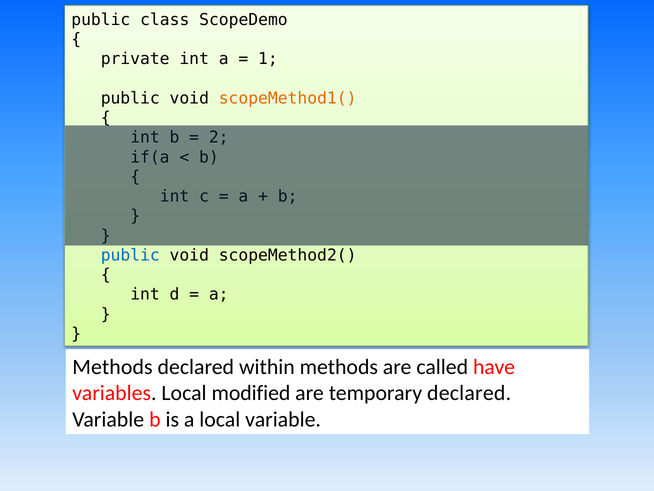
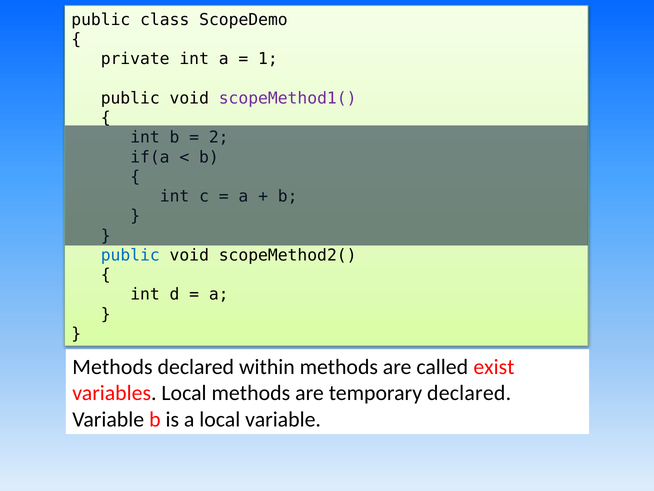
scopeMethod1( colour: orange -> purple (288, 98)
have: have -> exist (494, 367)
Local modified: modified -> methods (251, 393)
